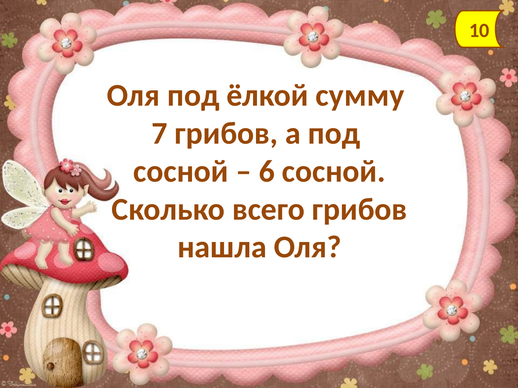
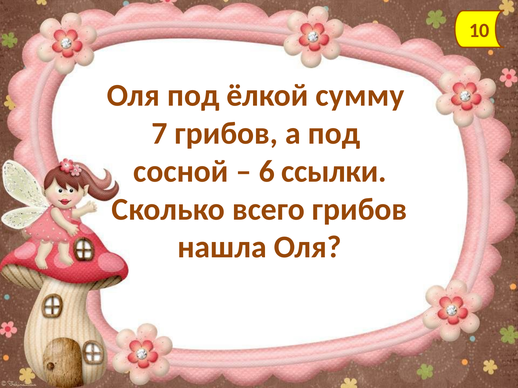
6 сосной: сосной -> ссылки (334, 172)
